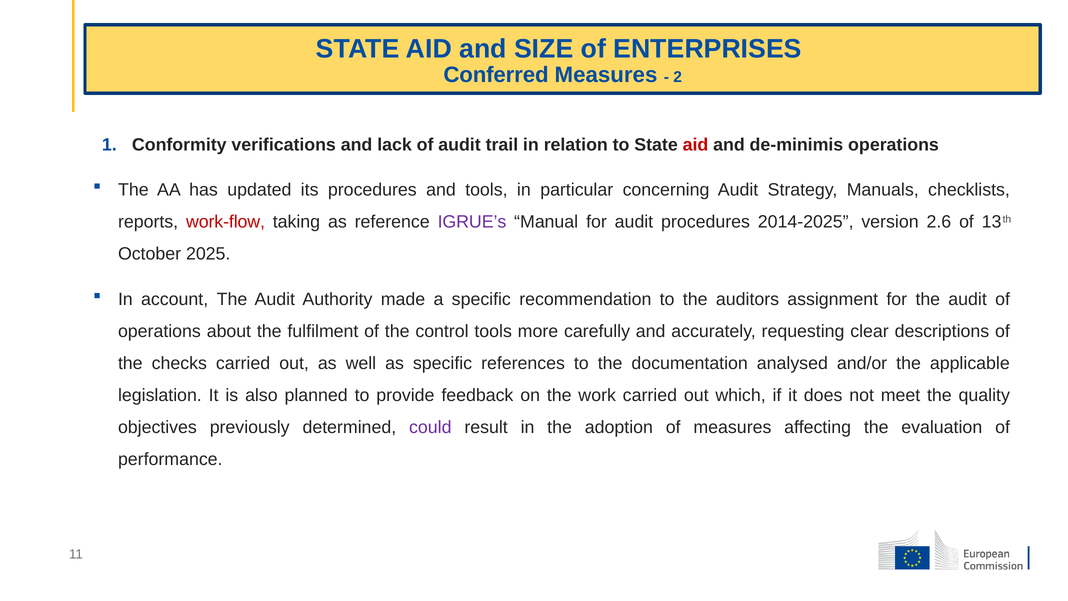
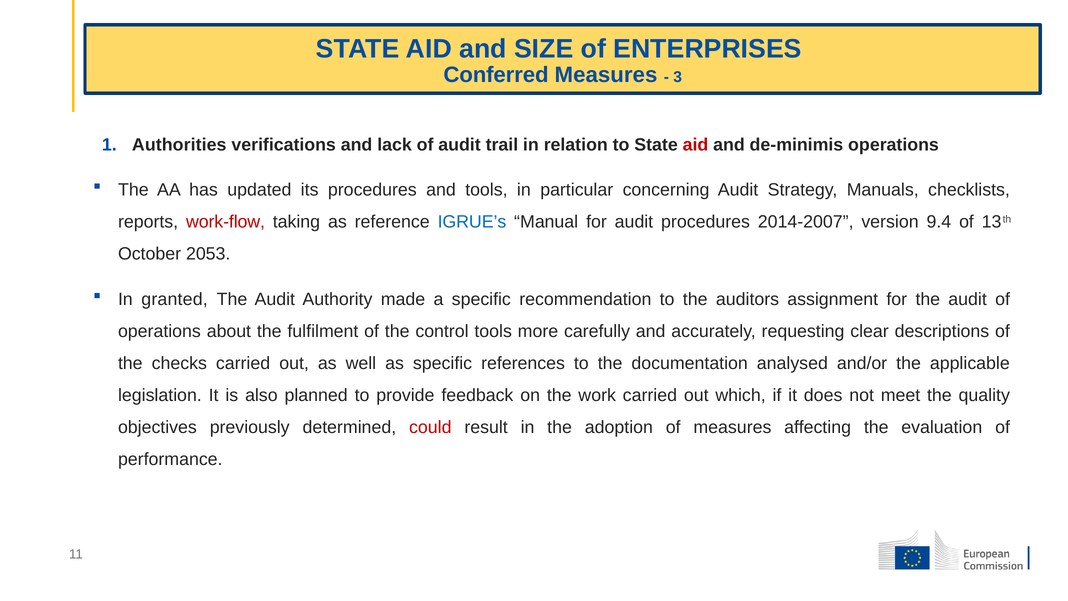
2: 2 -> 3 (678, 77)
Conformity: Conformity -> Authorities (179, 145)
IGRUE’s colour: purple -> blue (472, 222)
2014-2025: 2014-2025 -> 2014-2007 (806, 222)
2.6: 2.6 -> 9.4 (939, 222)
2025: 2025 -> 2053 (208, 254)
account: account -> granted (175, 299)
could colour: purple -> red (430, 427)
